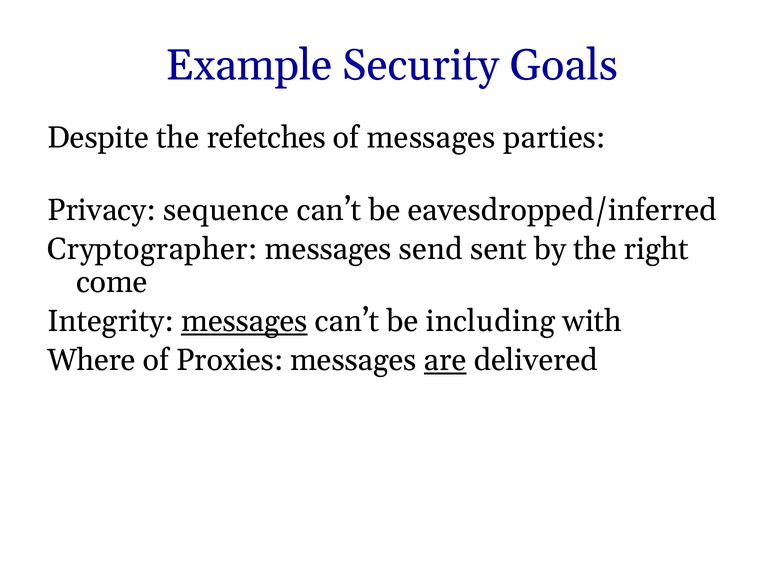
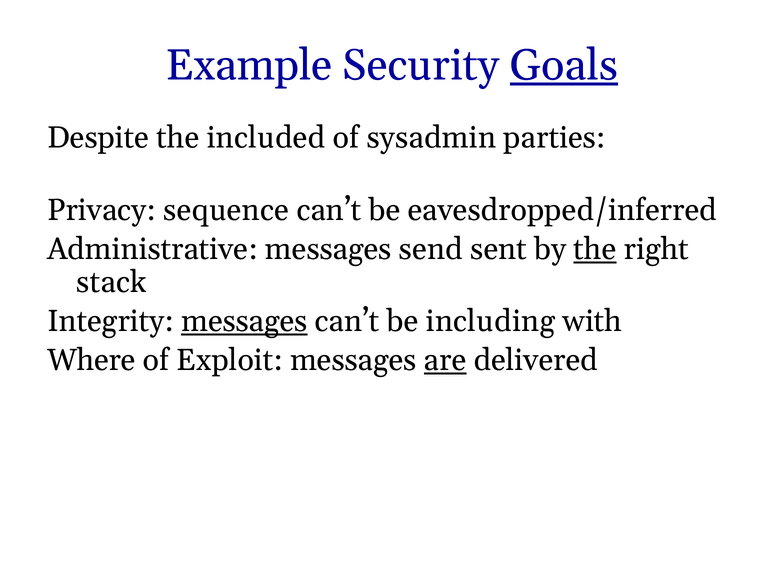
Goals underline: none -> present (564, 65)
refetches: refetches -> included (266, 138)
of messages: messages -> sysadmin (431, 138)
Cryptographer: Cryptographer -> Administrative (152, 249)
the underline: none -> present (595, 249)
come: come -> stack (112, 282)
Proxies: Proxies -> Exploit (230, 360)
